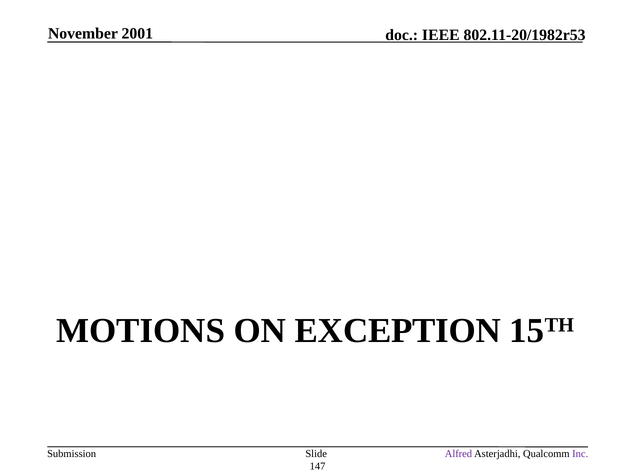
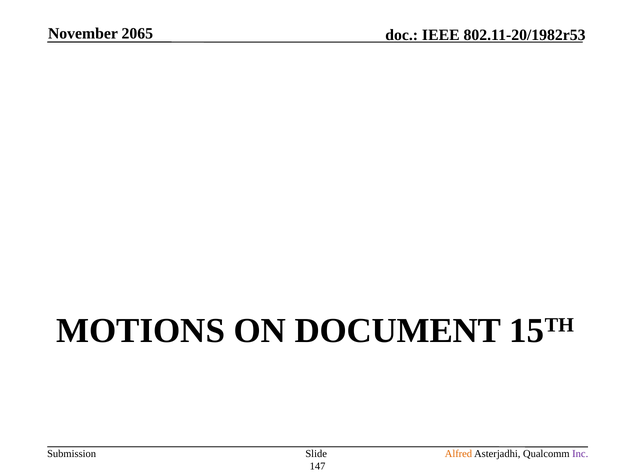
2001: 2001 -> 2065 (137, 33)
EXCEPTION: EXCEPTION -> DOCUMENT (398, 330)
Alfred colour: purple -> orange (458, 453)
